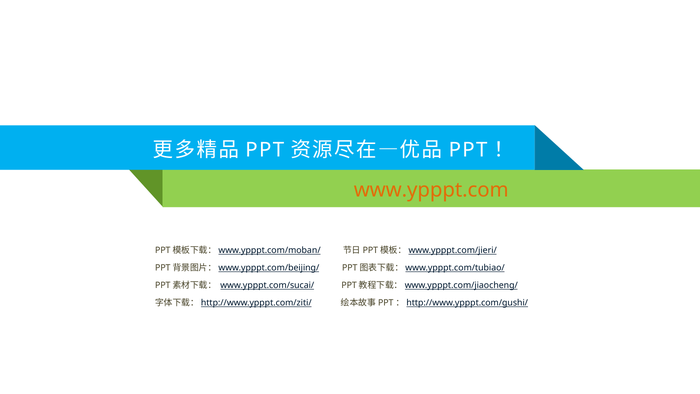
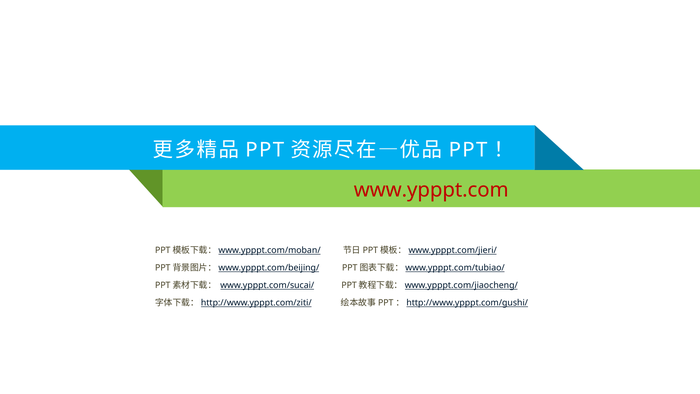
www.ypppt.com colour: orange -> red (431, 190)
